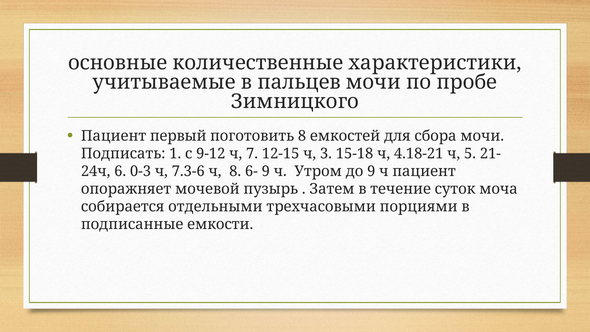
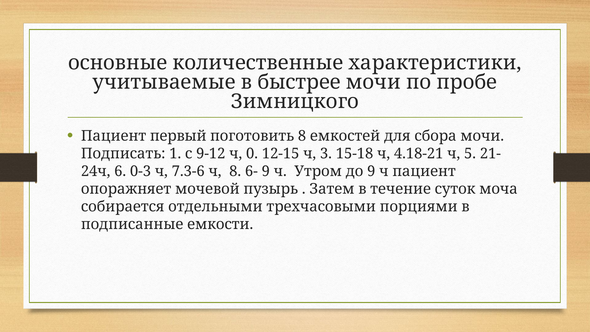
пальцев: пальцев -> быстрее (299, 82)
7: 7 -> 0 (252, 154)
